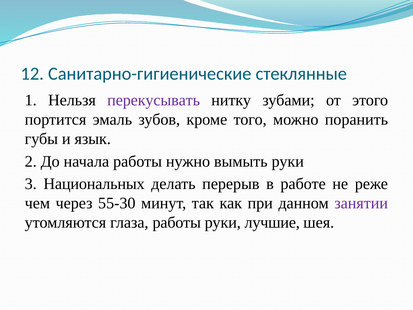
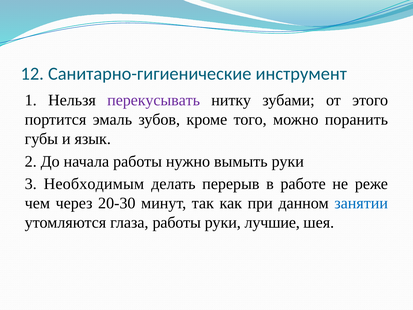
стеклянные: стеклянные -> инструмент (301, 74)
Национальных: Национальных -> Необходимым (94, 184)
55-30: 55-30 -> 20-30 (117, 203)
занятии colour: purple -> blue (361, 203)
